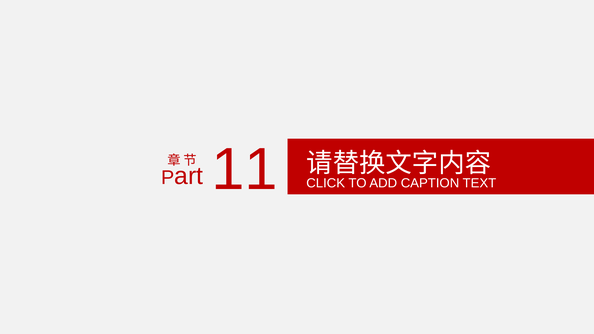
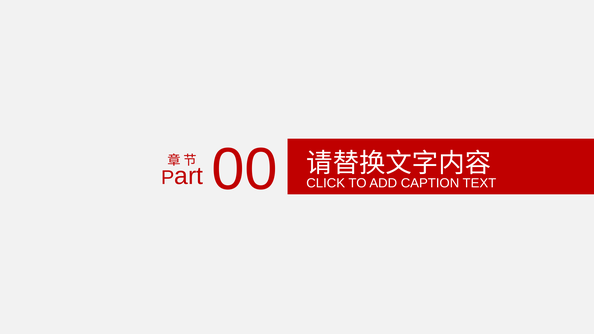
11: 11 -> 00 (245, 170)
